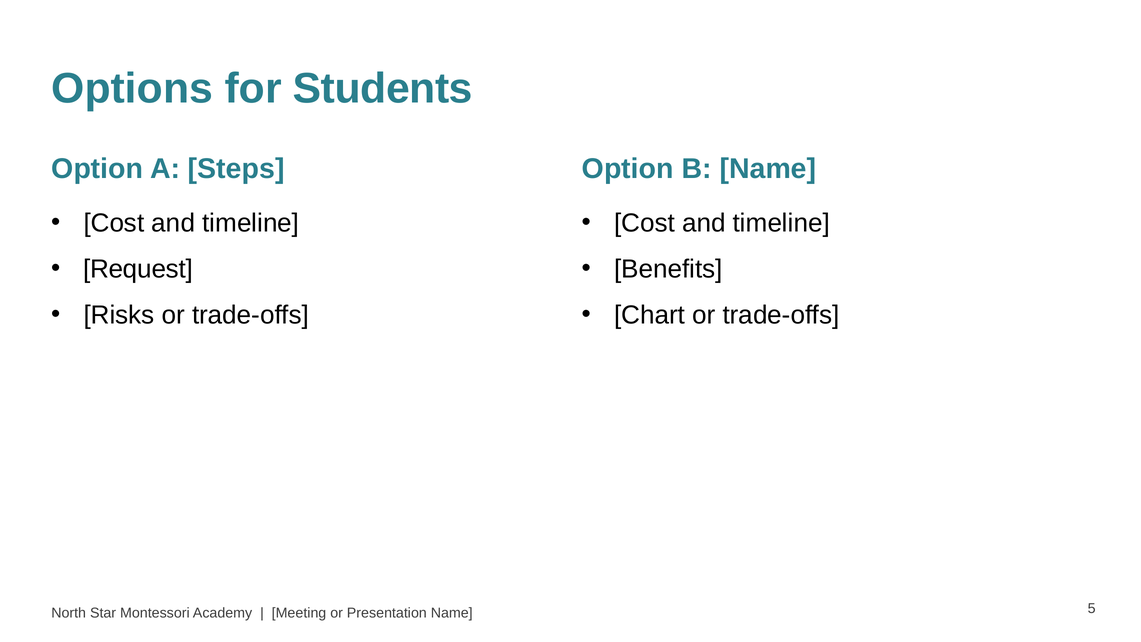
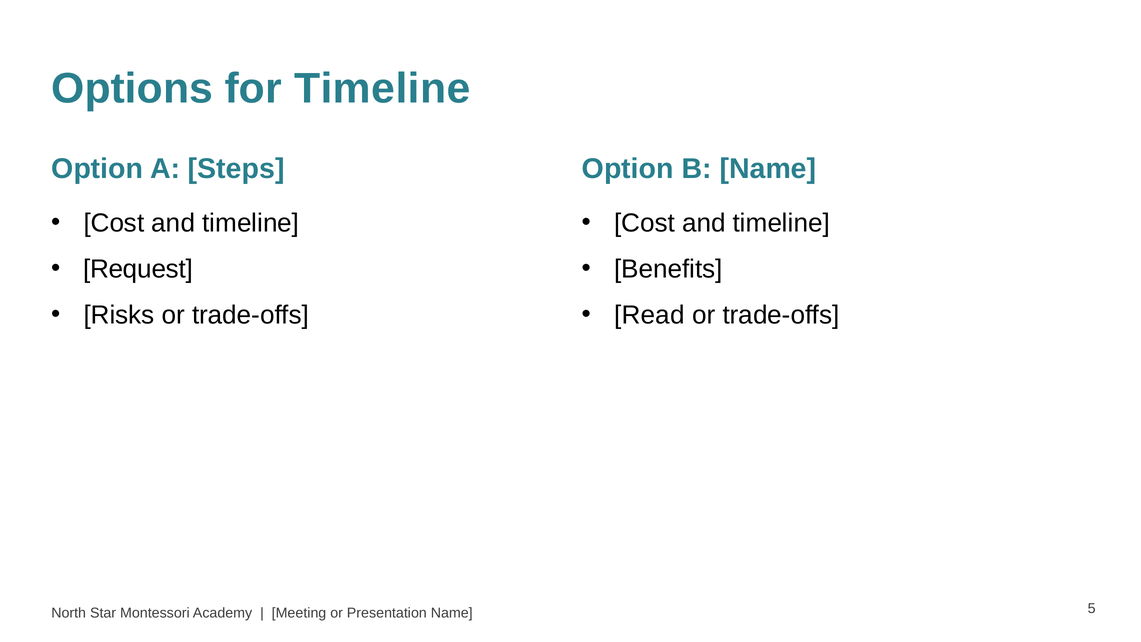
for Students: Students -> Timeline (382, 89)
Chart: Chart -> Read (649, 315)
